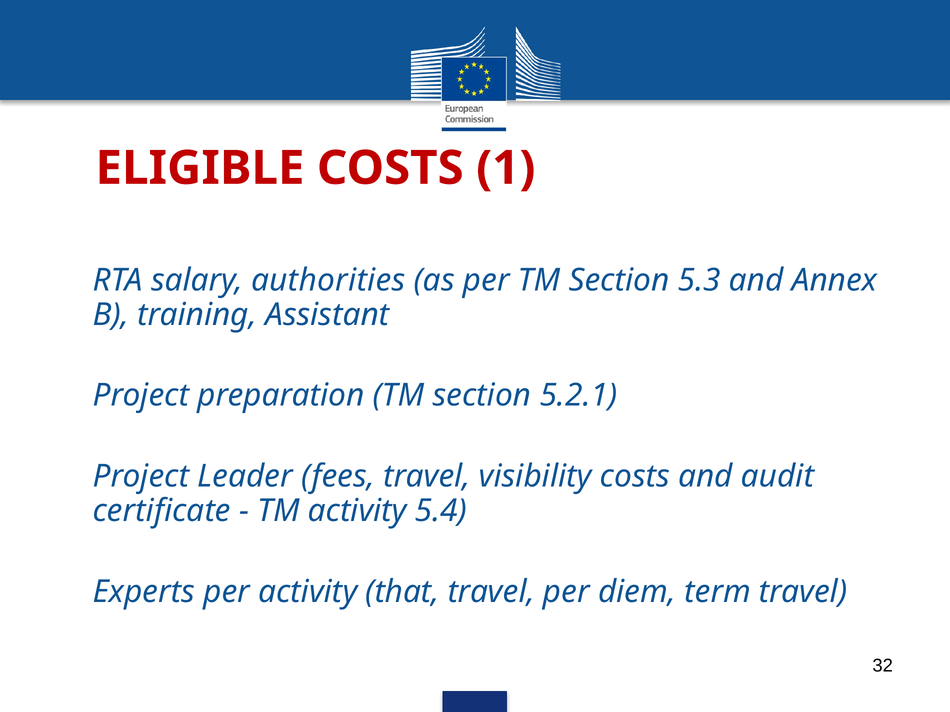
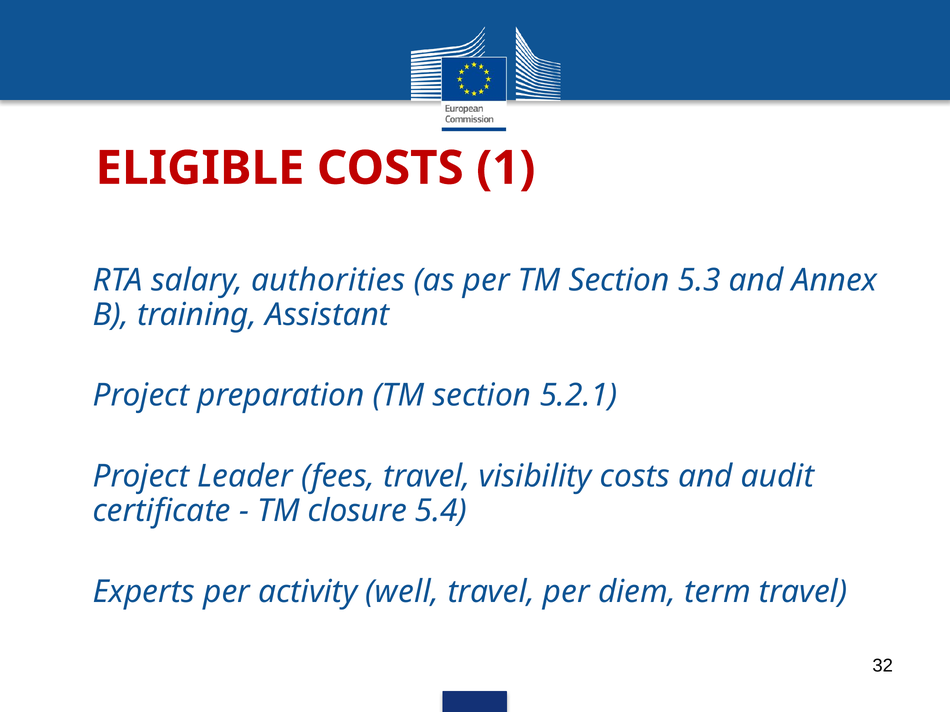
TM activity: activity -> closure (357, 511)
that: that -> well (402, 592)
